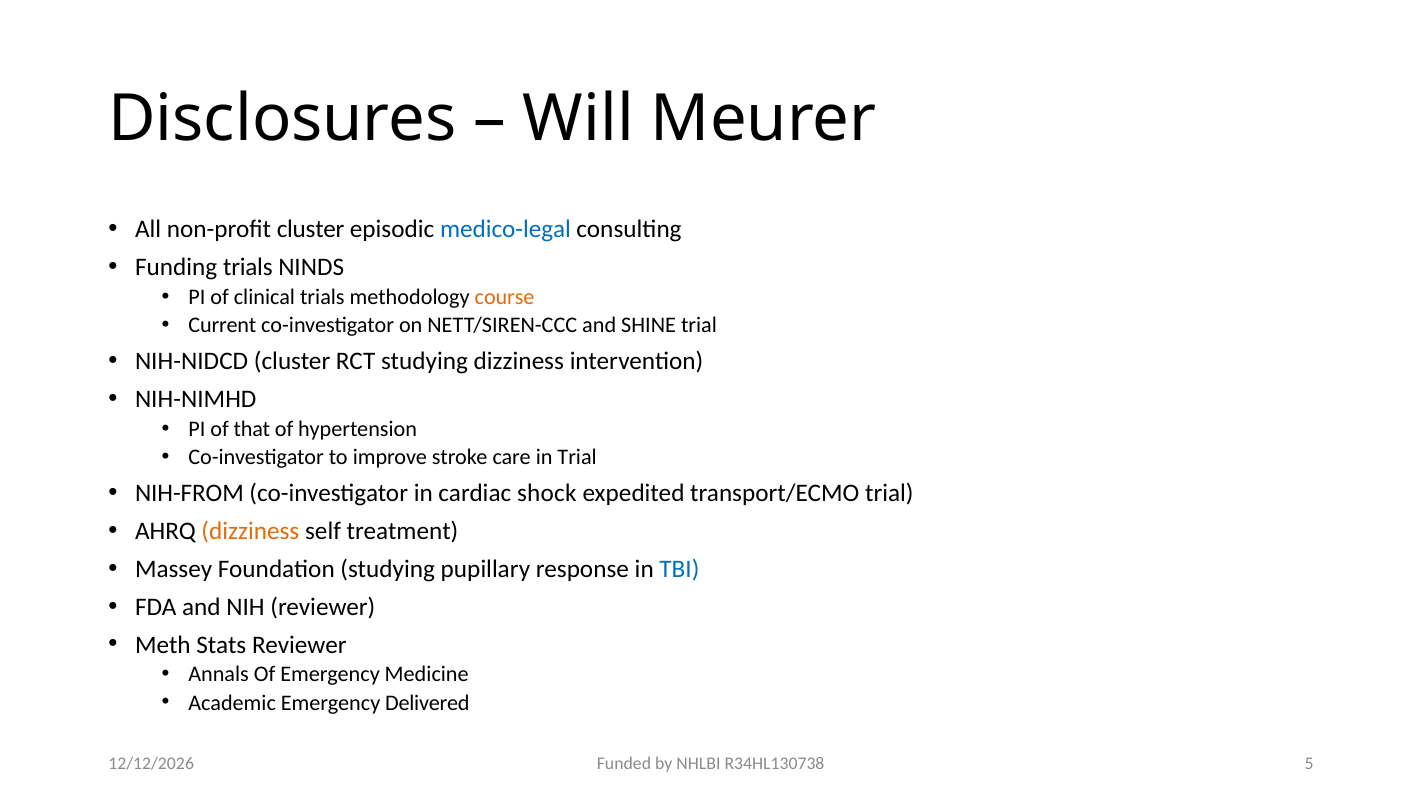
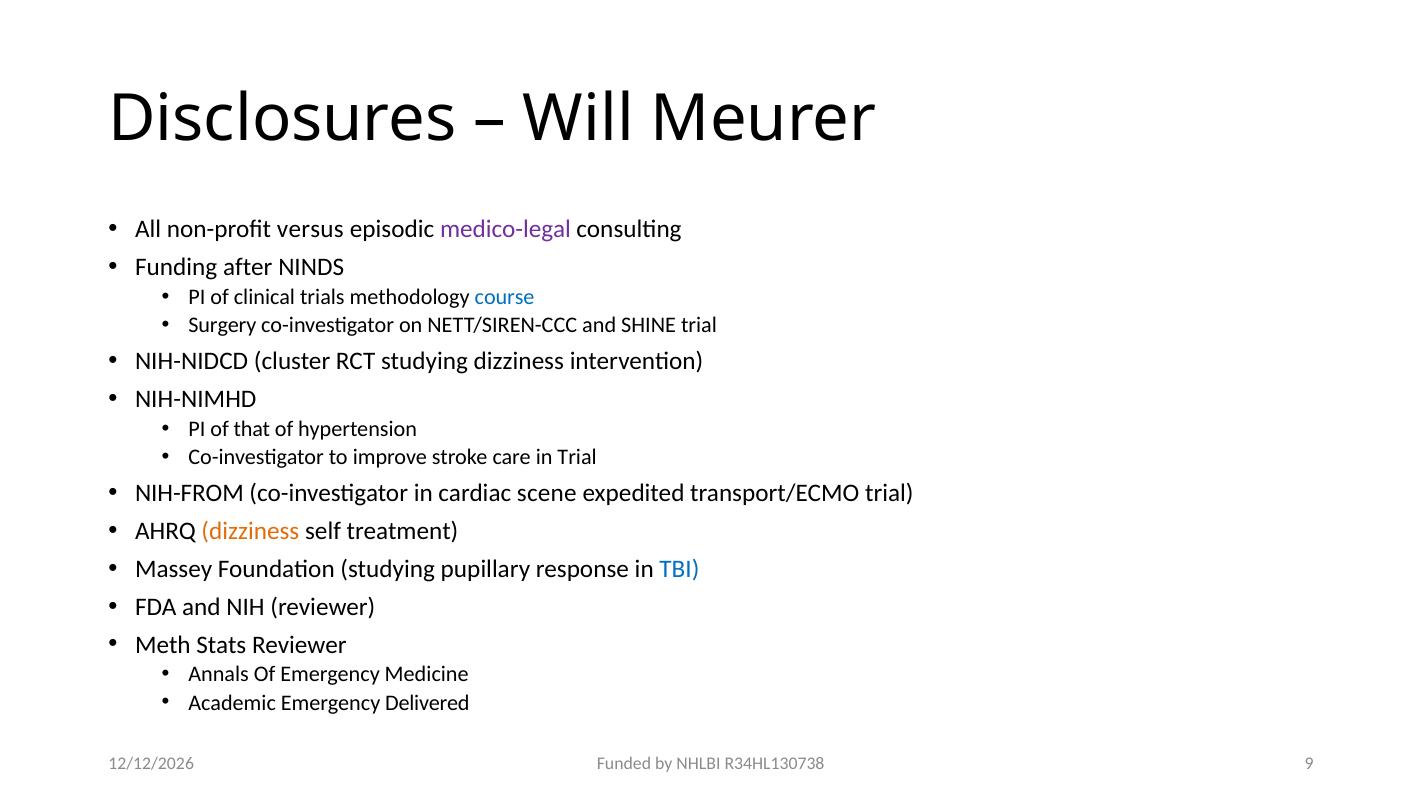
non-profit cluster: cluster -> versus (310, 230)
medico-legal colour: blue -> purple (505, 230)
Funding trials: trials -> after (248, 267)
course colour: orange -> blue (505, 297)
Current: Current -> Surgery (222, 325)
shock: shock -> scene (547, 494)
5: 5 -> 9 (1309, 764)
